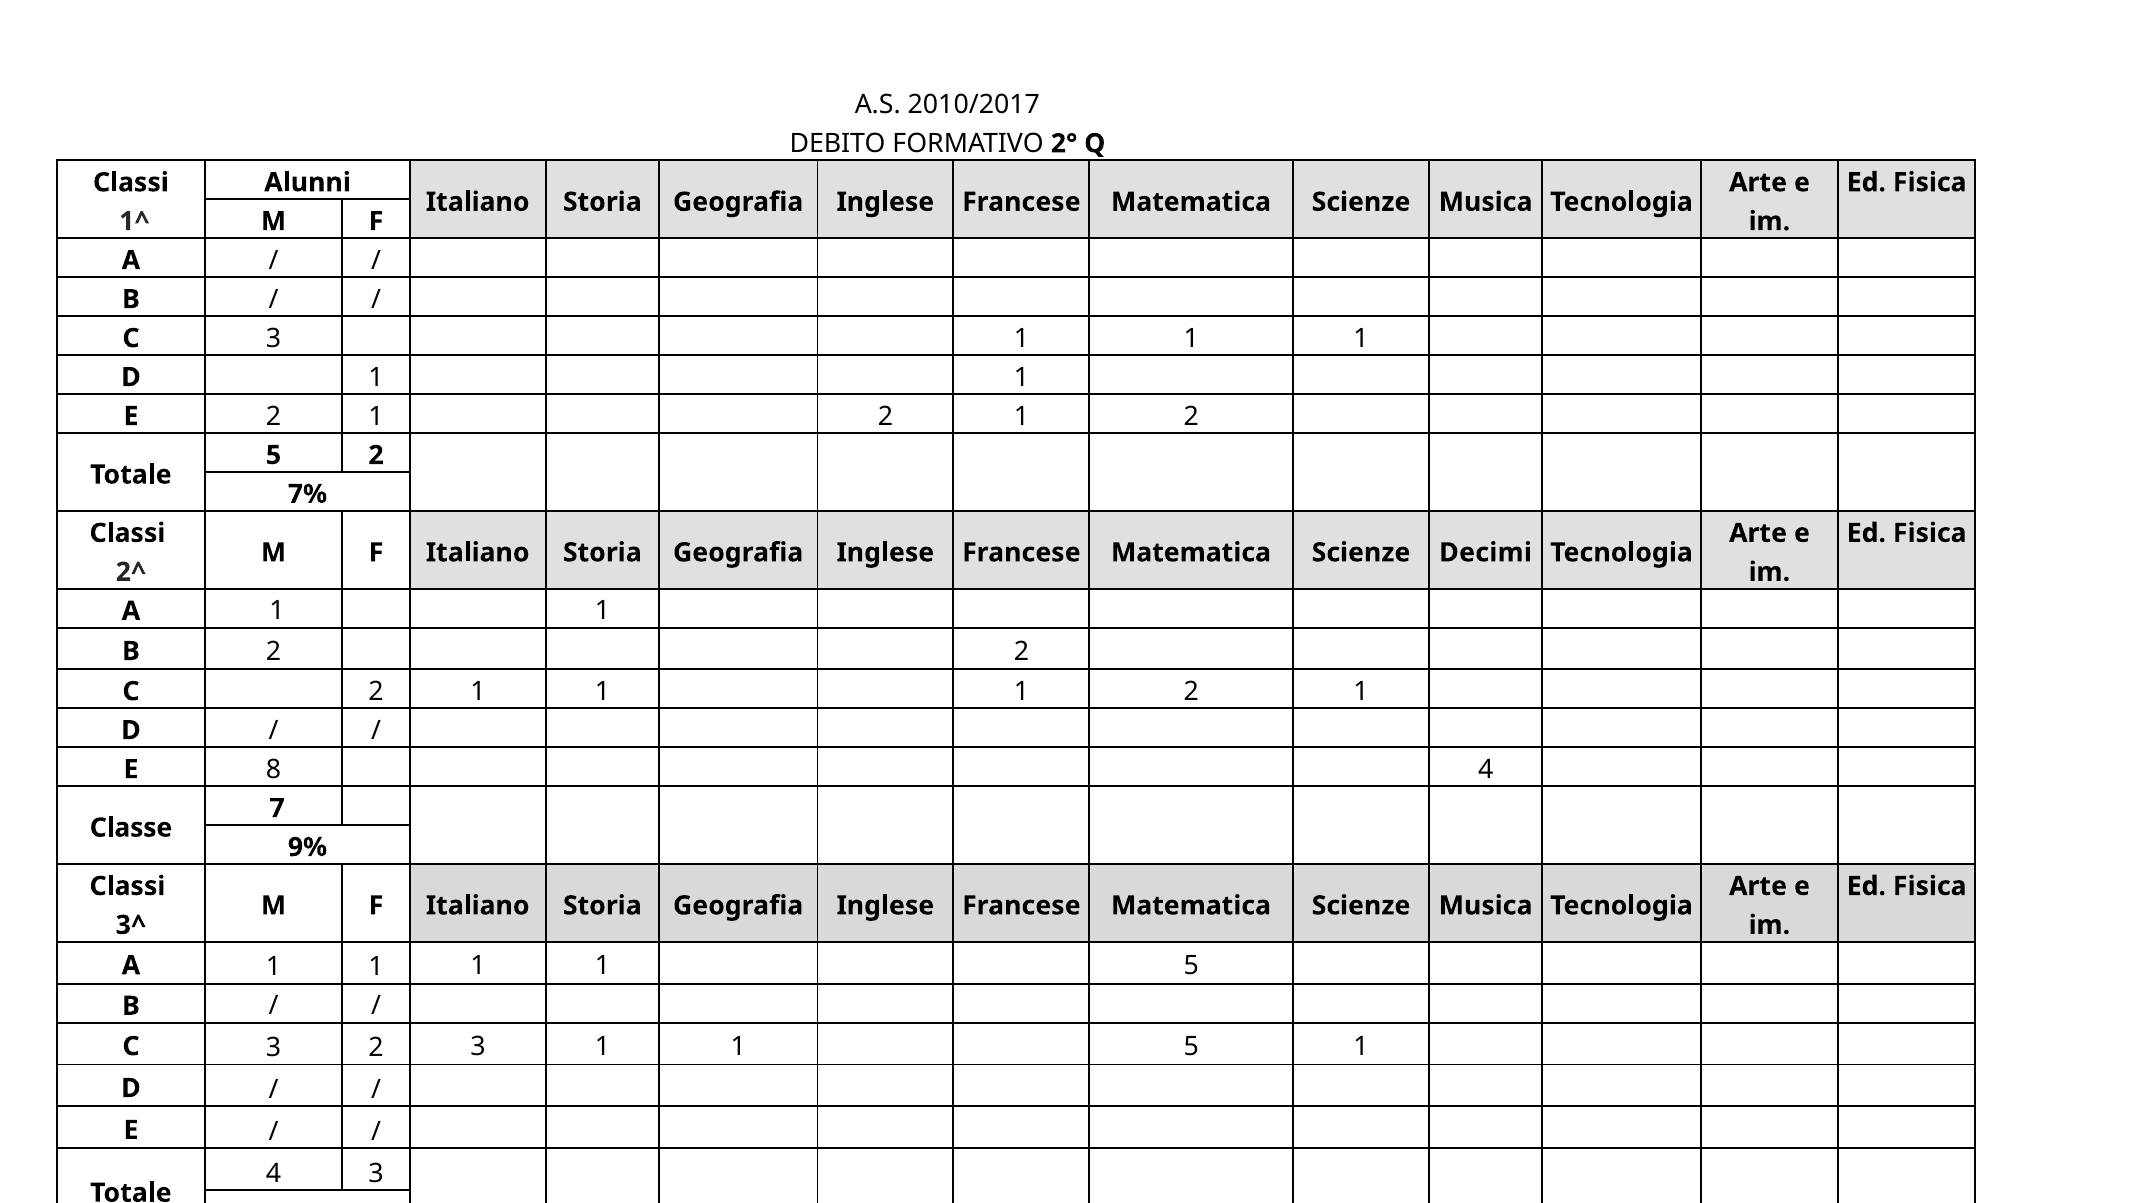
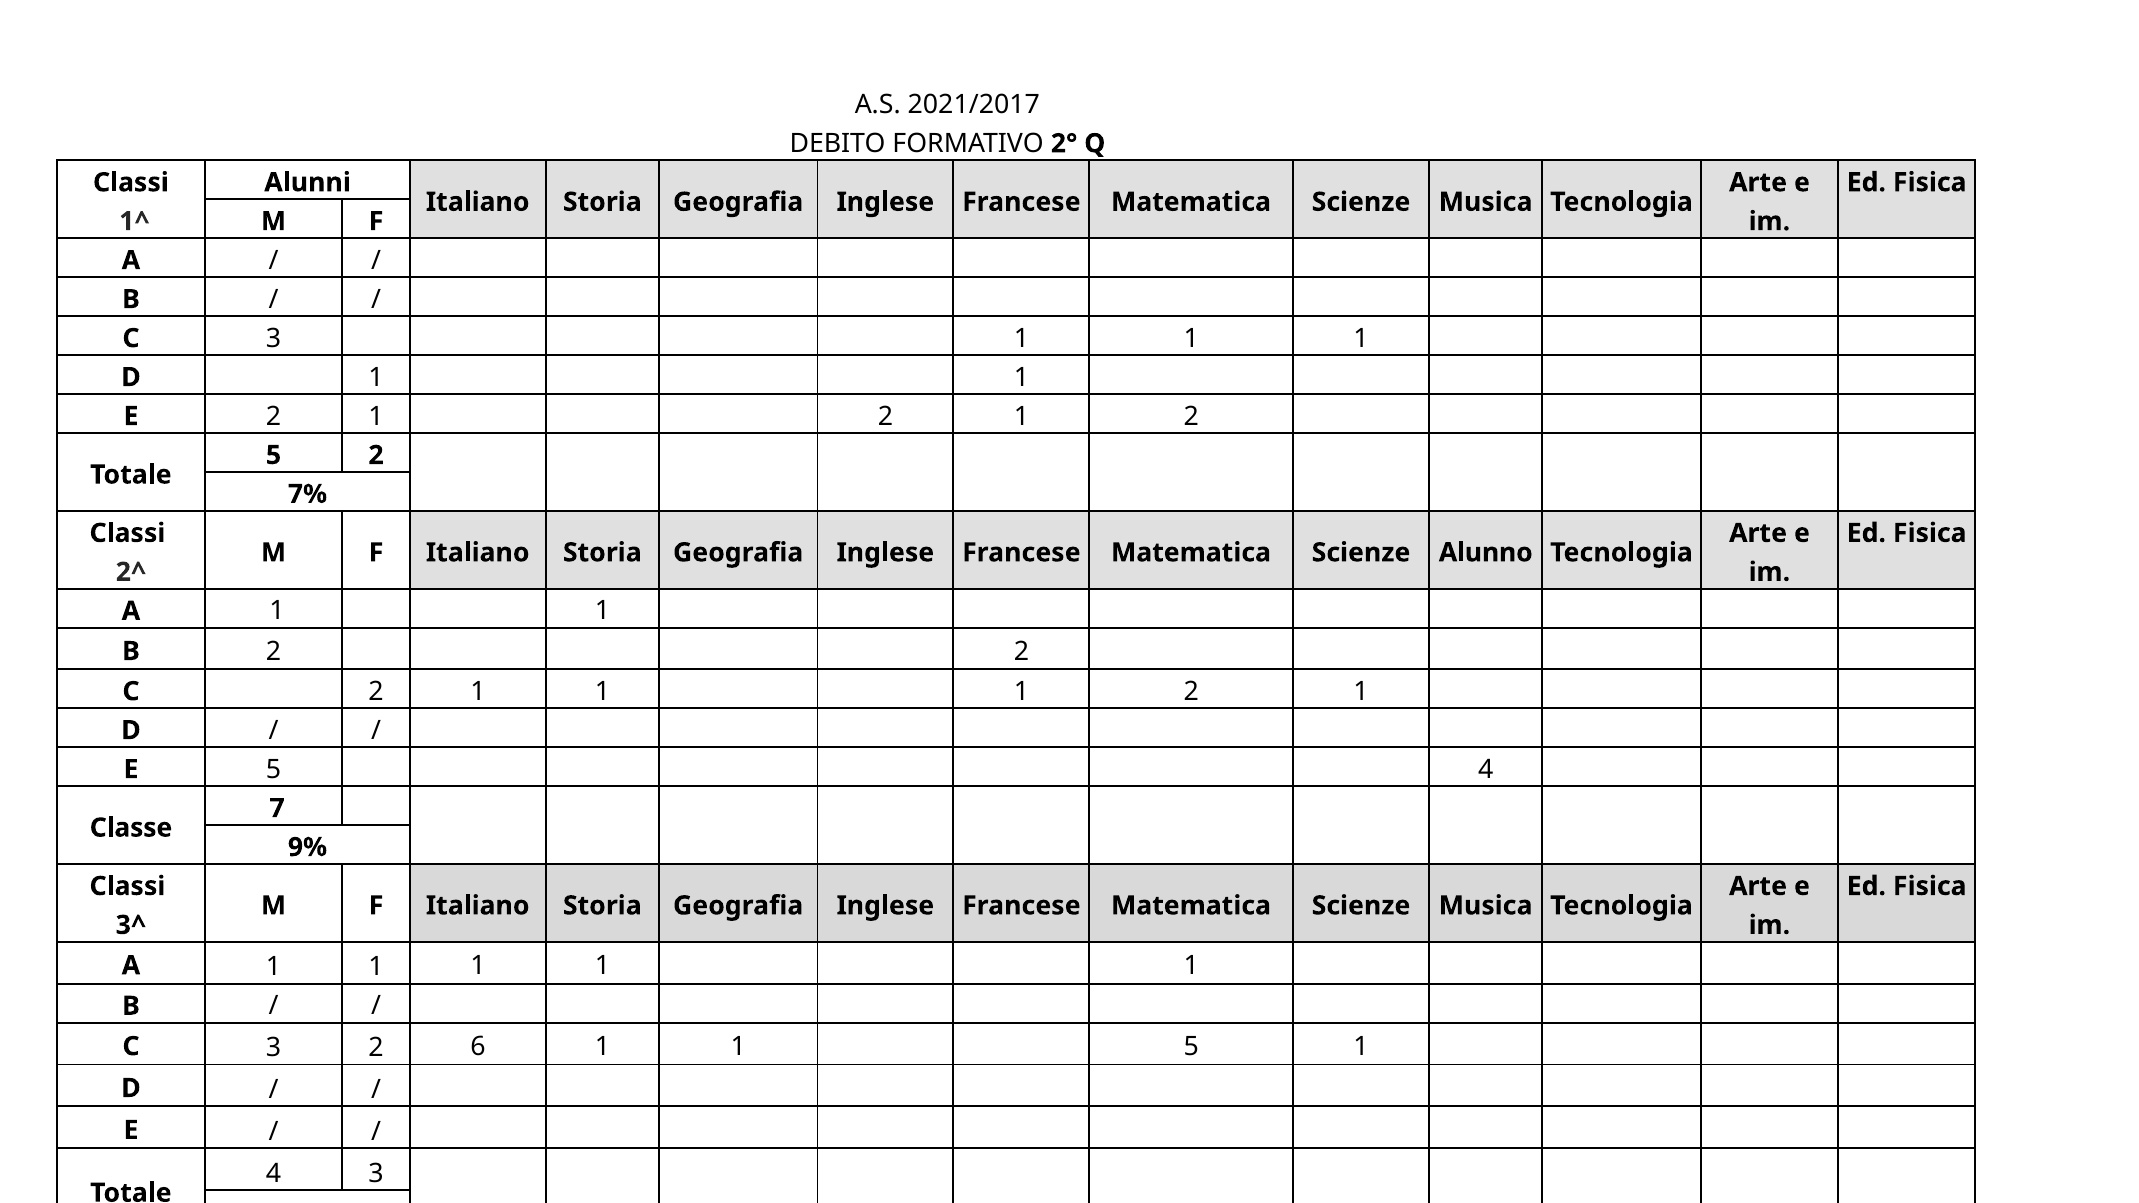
2010/2017: 2010/2017 -> 2021/2017 (974, 105)
Decimi: Decimi -> Alunno (1486, 553)
E 8: 8 -> 5 (274, 769)
5: 5 -> 1 (1191, 966)
2 3: 3 -> 6 (478, 1047)
